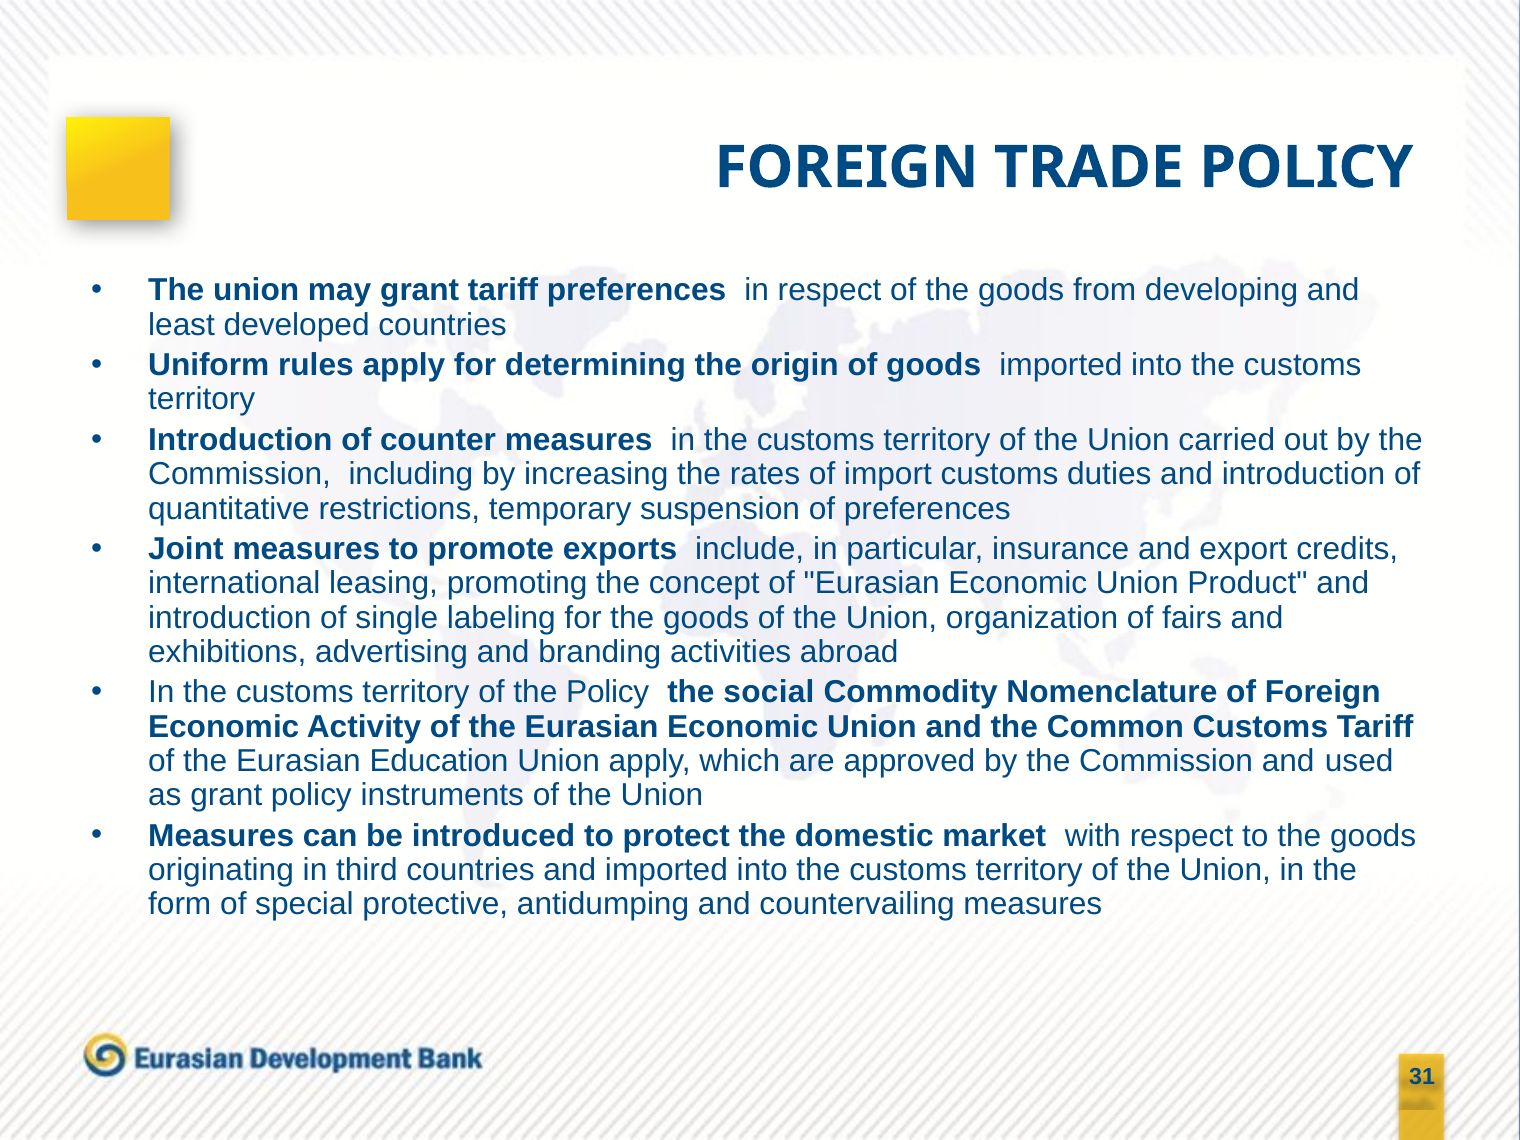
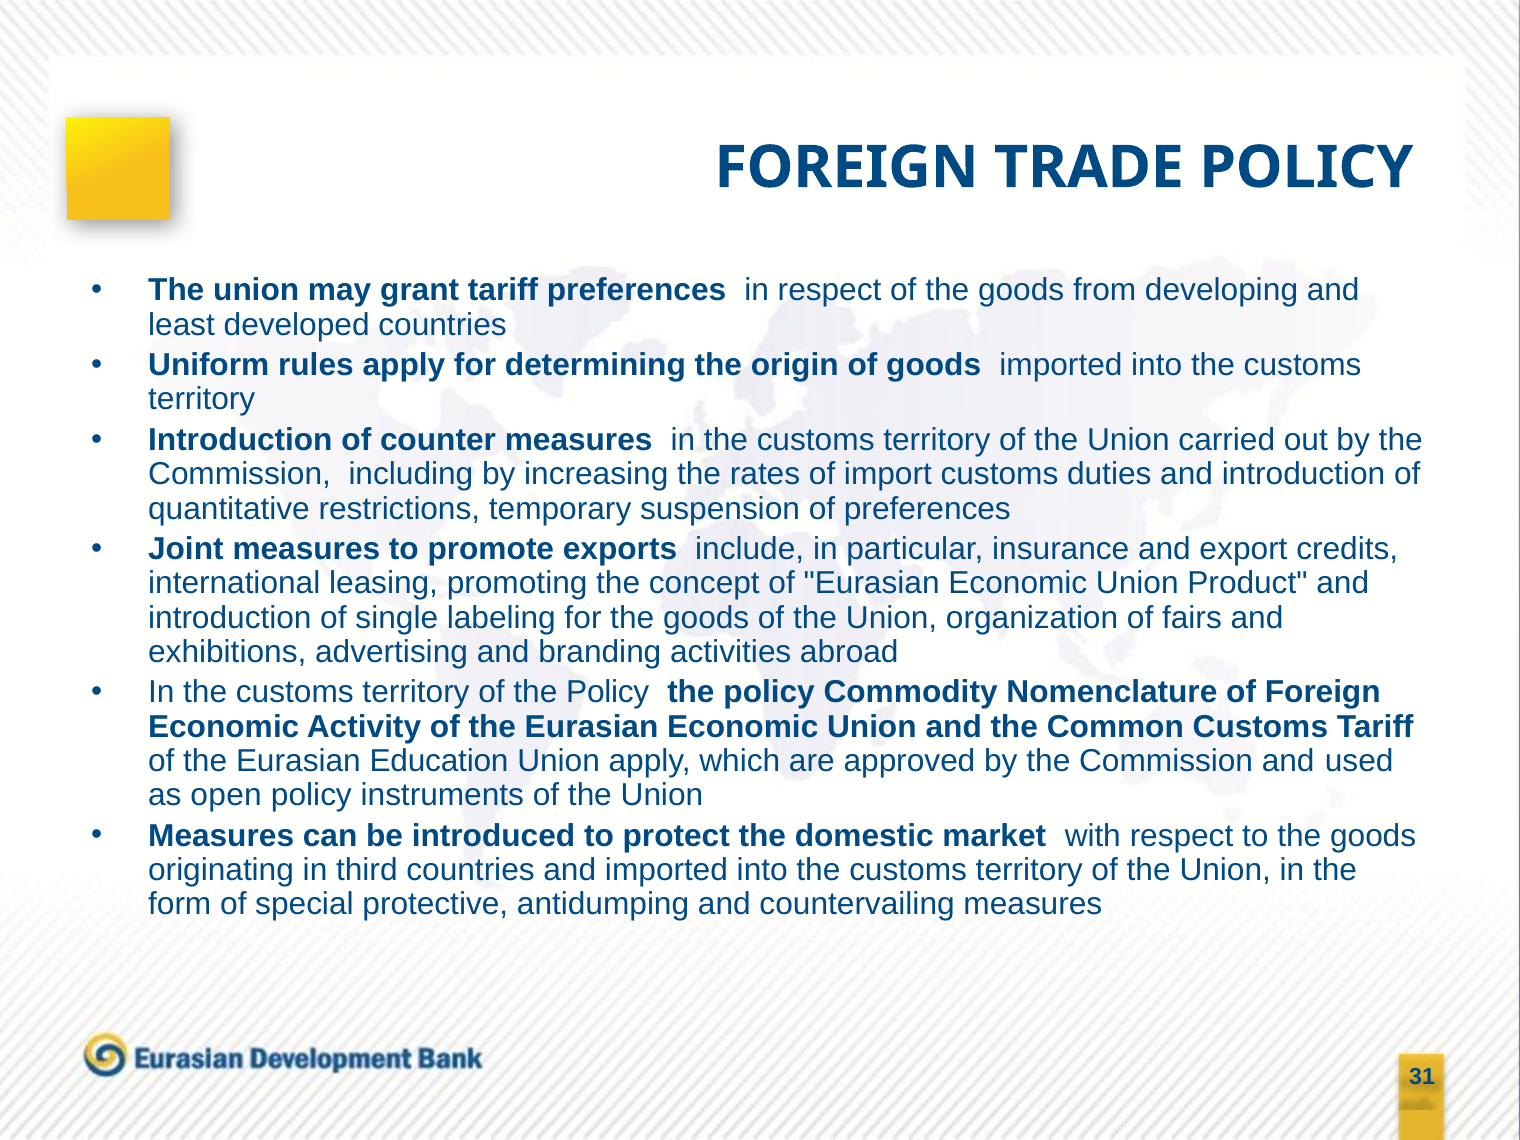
social: social -> policy (769, 692)
as grant: grant -> open (226, 795)
